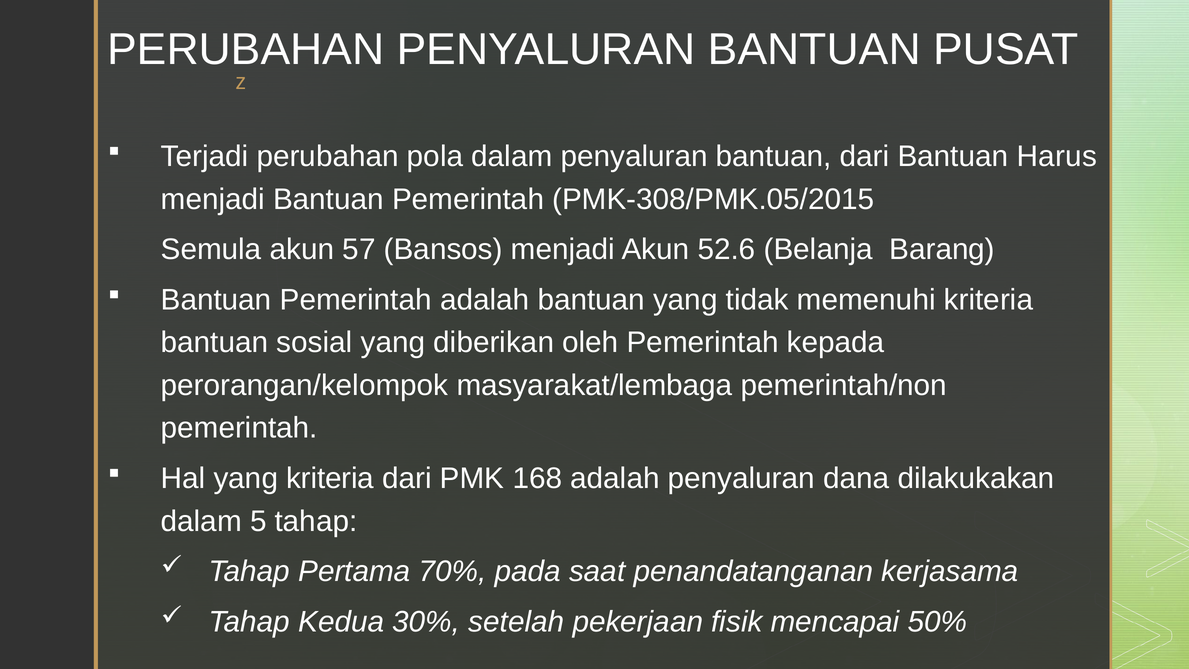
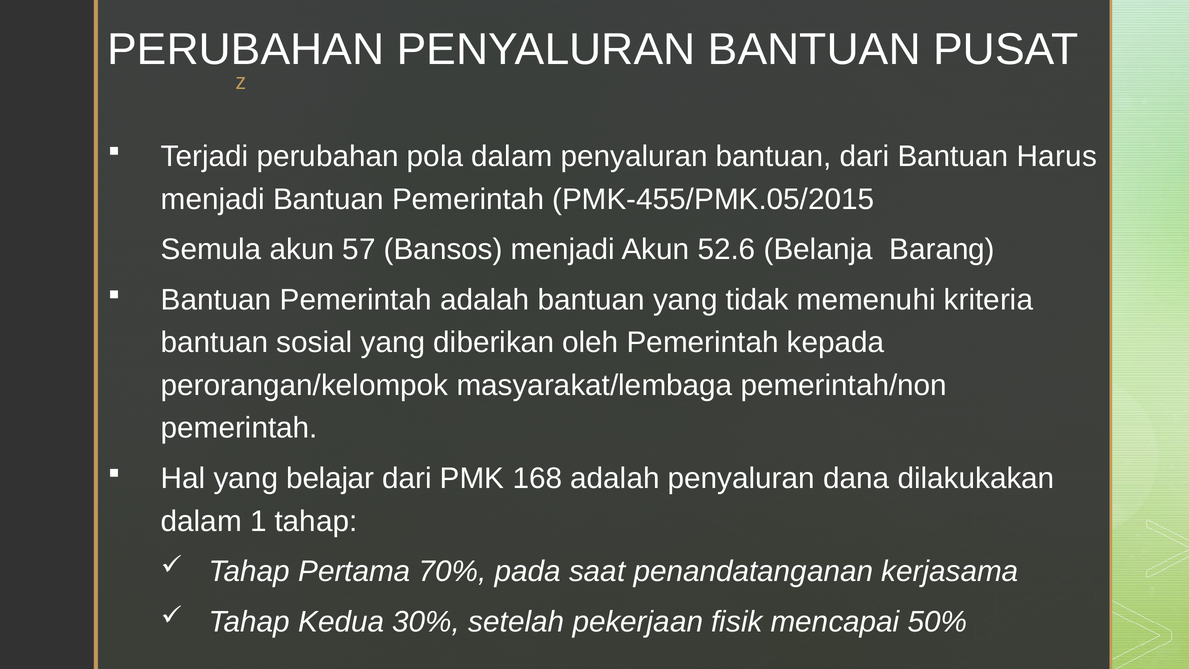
PMK-308/PMK.05/2015: PMK-308/PMK.05/2015 -> PMK-455/PMK.05/2015 (713, 199)
yang kriteria: kriteria -> belajar (330, 478)
5: 5 -> 1 (258, 521)
